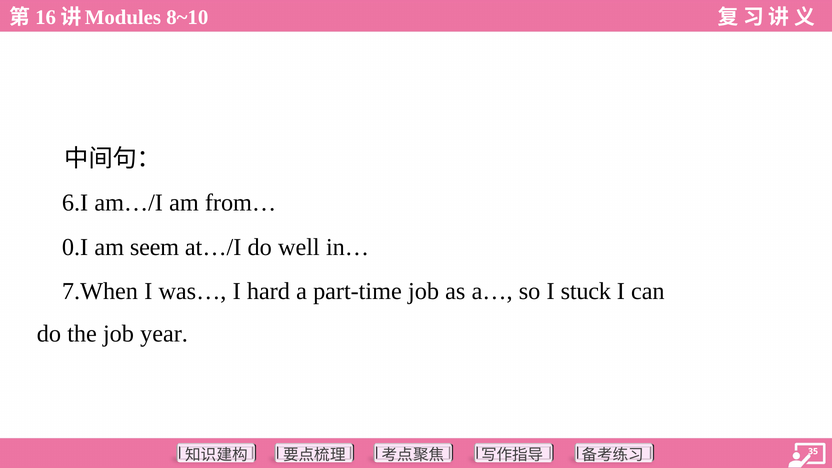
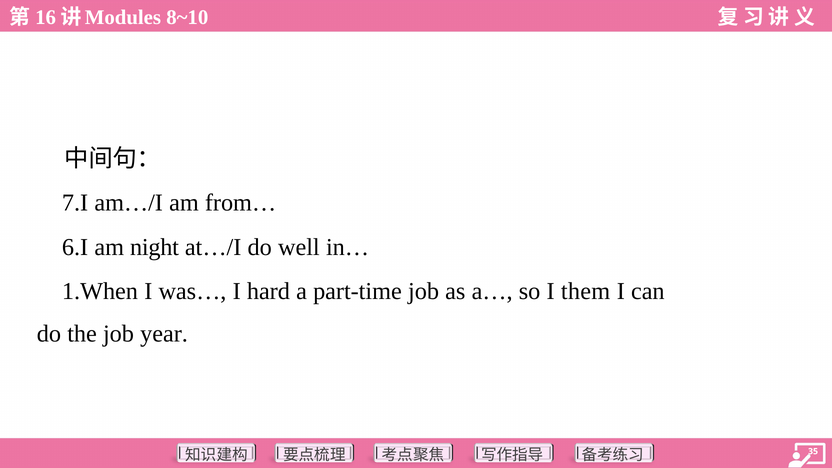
6.I: 6.I -> 7.I (75, 203)
0.I: 0.I -> 6.I (75, 247)
seem: seem -> night (155, 247)
7.When: 7.When -> 1.When (100, 291)
stuck: stuck -> them (586, 291)
